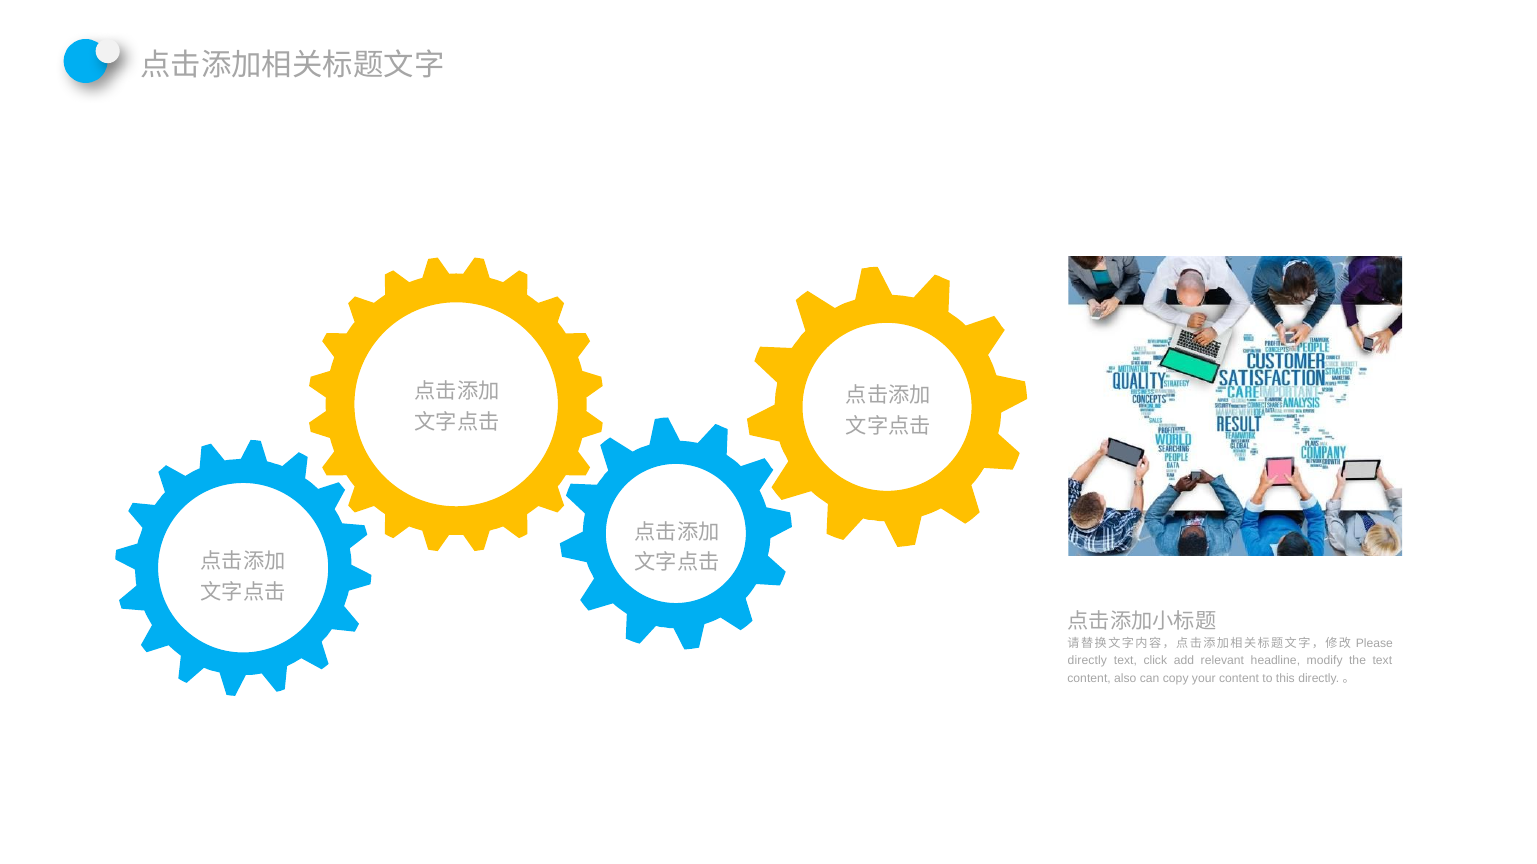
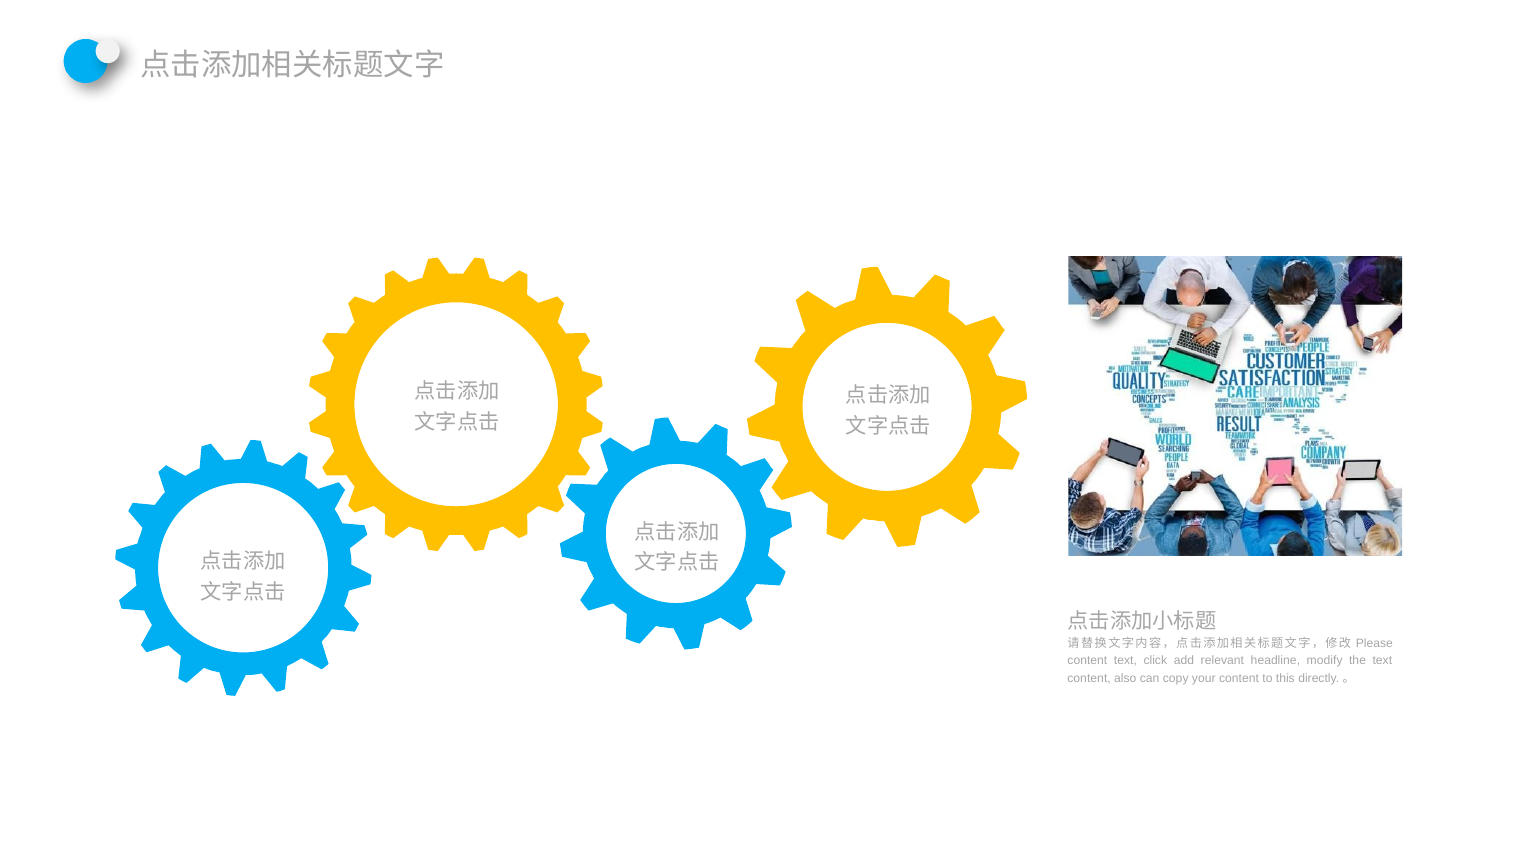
directly: directly -> content (1087, 661)
